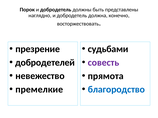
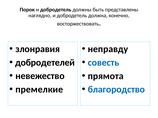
презрение: презрение -> злонравия (38, 49)
судьбами: судьбами -> неправду (108, 49)
совесть colour: purple -> blue (104, 63)
